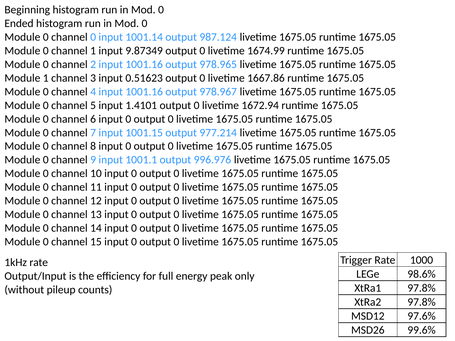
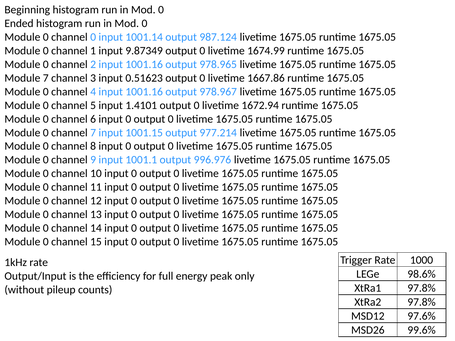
Module 1: 1 -> 7 (46, 78)
